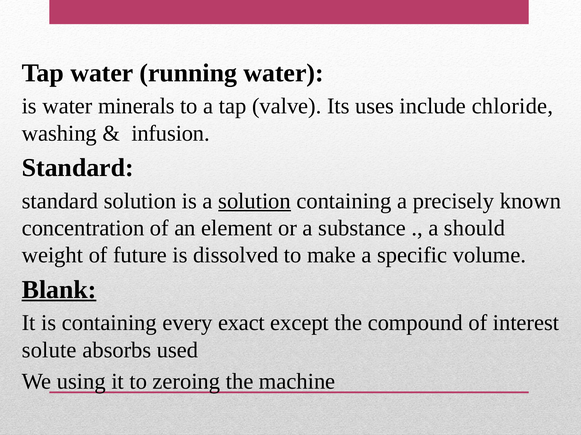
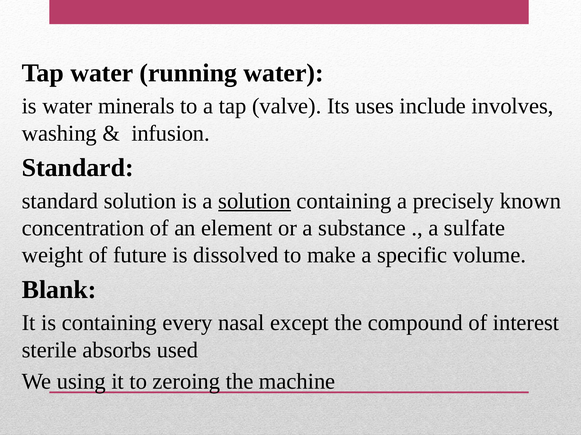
chloride: chloride -> involves (513, 106)
should: should -> sulfate (475, 228)
Blank underline: present -> none (59, 290)
exact: exact -> nasal (241, 323)
solute: solute -> sterile (49, 350)
